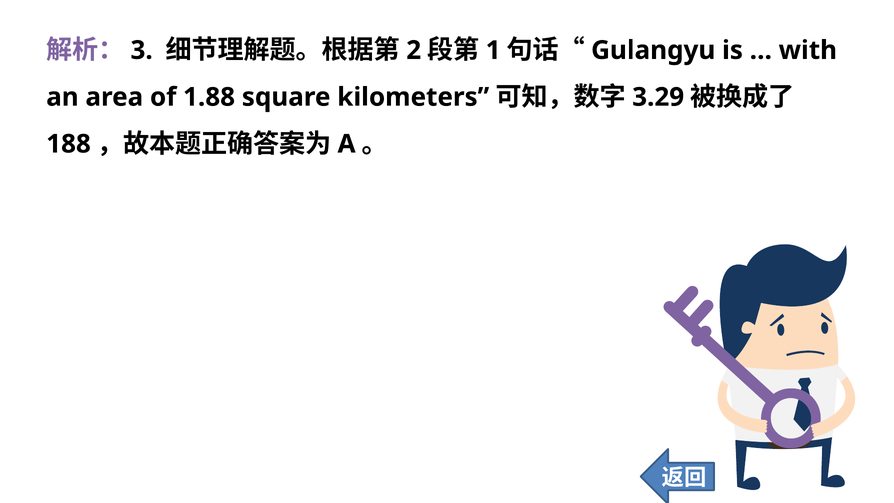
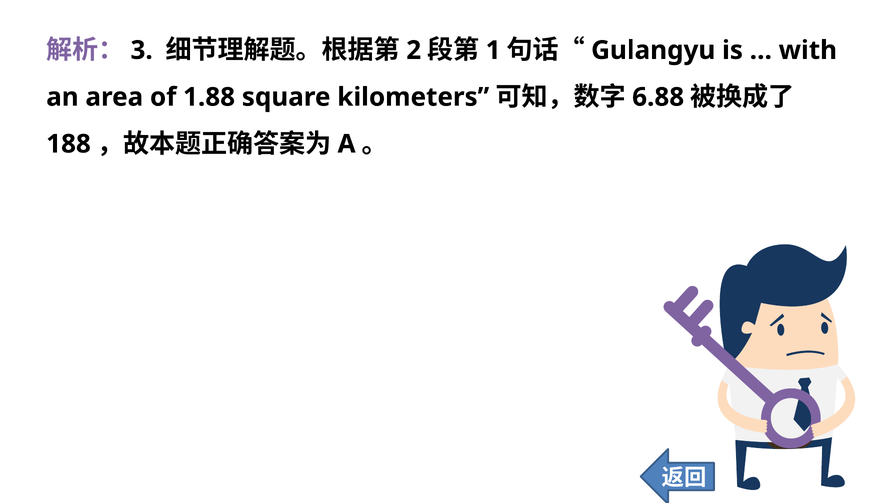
3.29: 3.29 -> 6.88 (658, 97)
